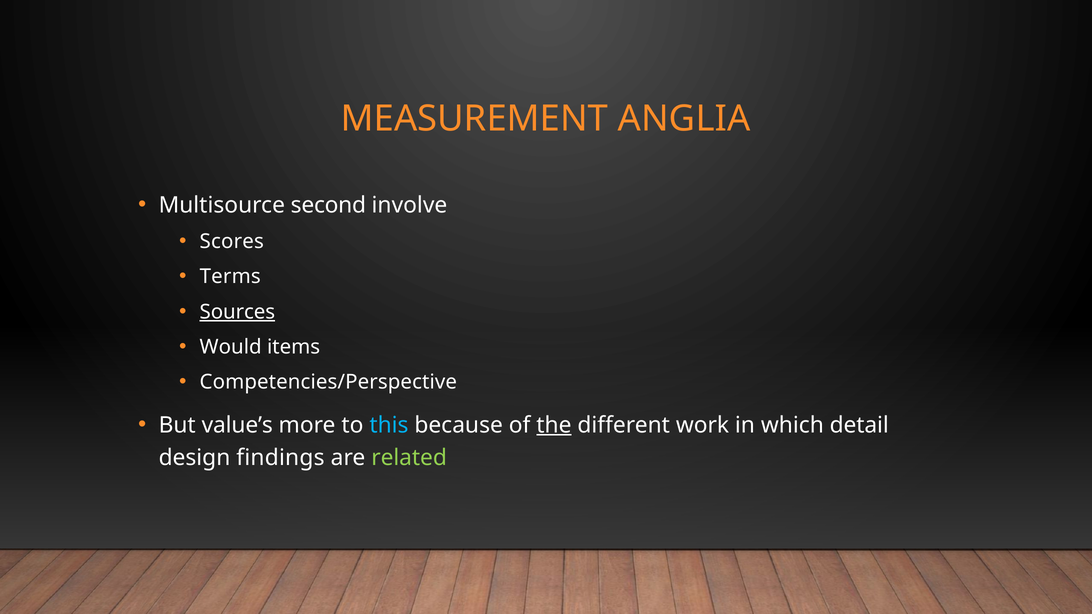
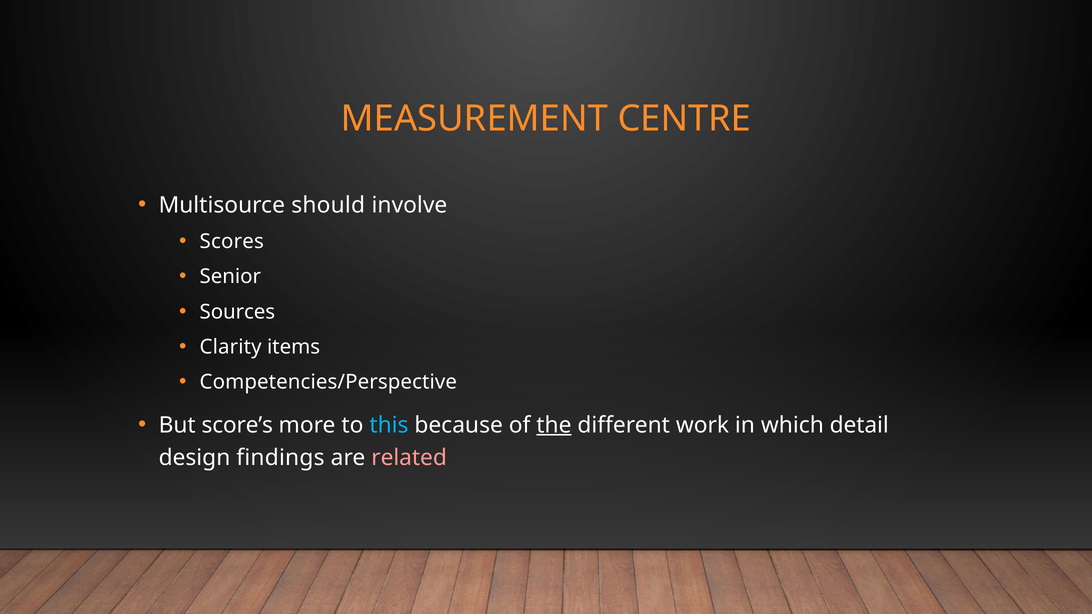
ANGLIA: ANGLIA -> CENTRE (684, 119)
second: second -> should (328, 205)
Terms: Terms -> Senior (230, 277)
Sources underline: present -> none (237, 312)
Would: Would -> Clarity (231, 347)
value’s: value’s -> score’s (237, 425)
related colour: light green -> pink (409, 458)
